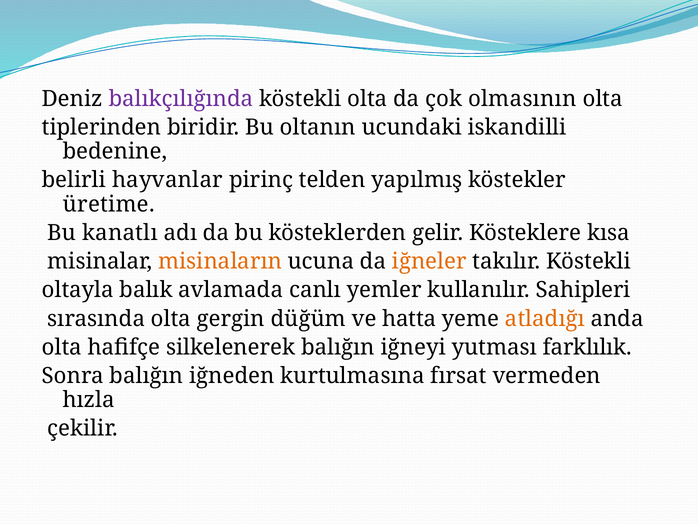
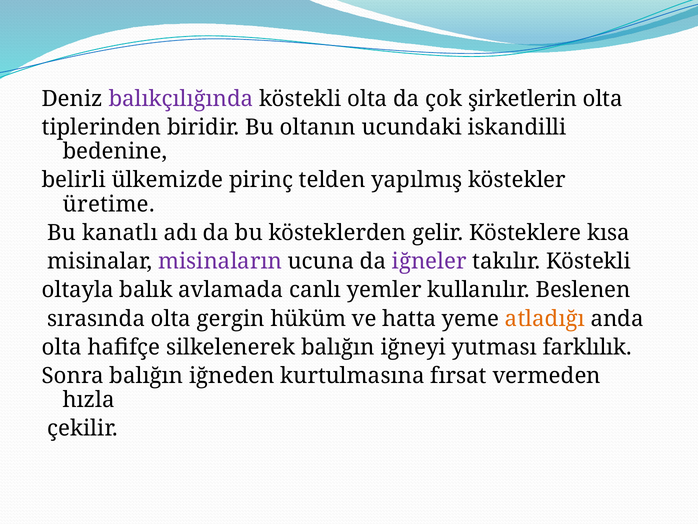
olmasının: olmasının -> şirketlerin (523, 99)
hayvanlar: hayvanlar -> ülkemizde (168, 180)
misinaların colour: orange -> purple (220, 261)
iğneler colour: orange -> purple (429, 261)
Sahipleri: Sahipleri -> Beslenen (583, 290)
düğüm: düğüm -> hüküm (308, 318)
